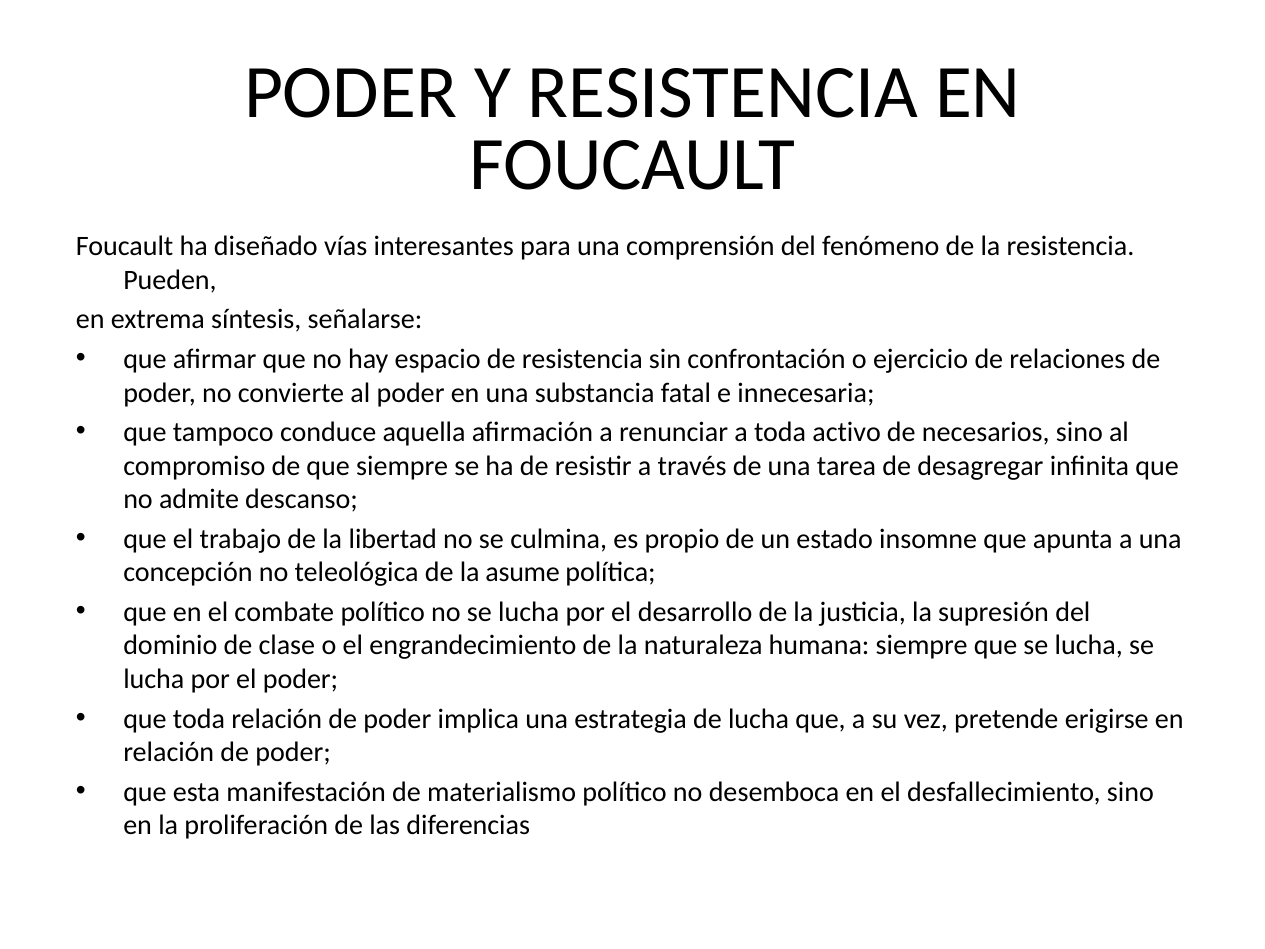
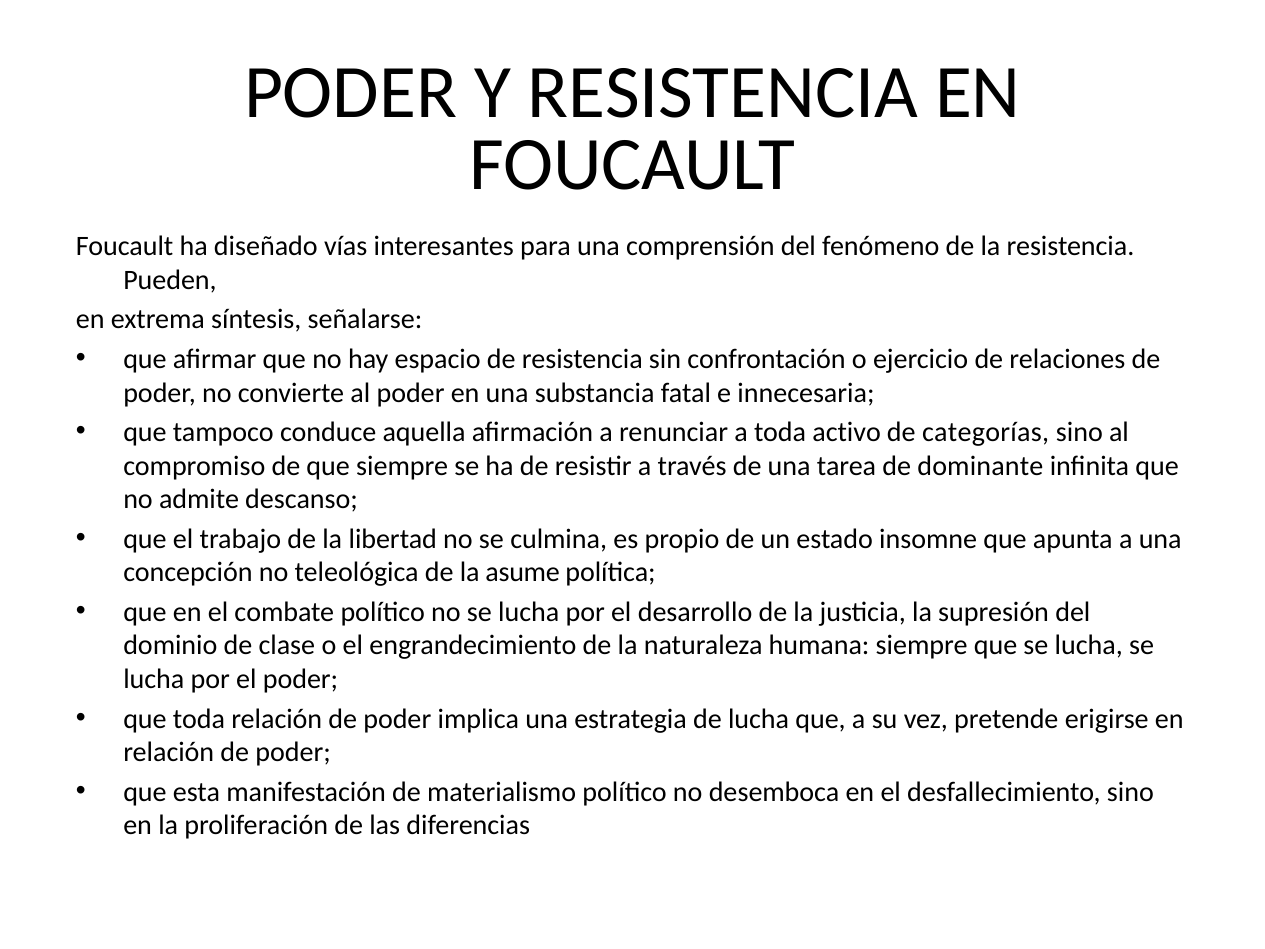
necesarios: necesarios -> categorías (986, 432)
desagregar: desagregar -> dominante (980, 466)
